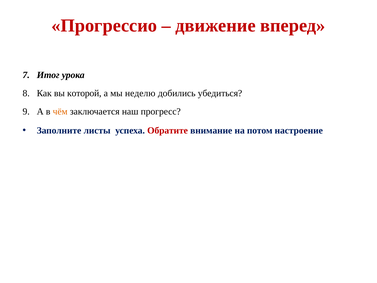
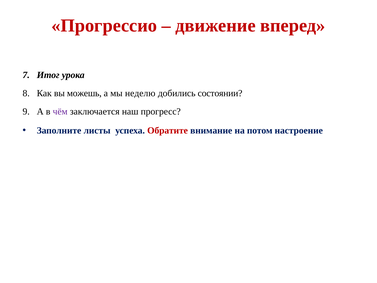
которой: которой -> можешь (84, 93)
убедиться: убедиться -> состоянии (220, 93)
чём colour: orange -> purple (60, 111)
